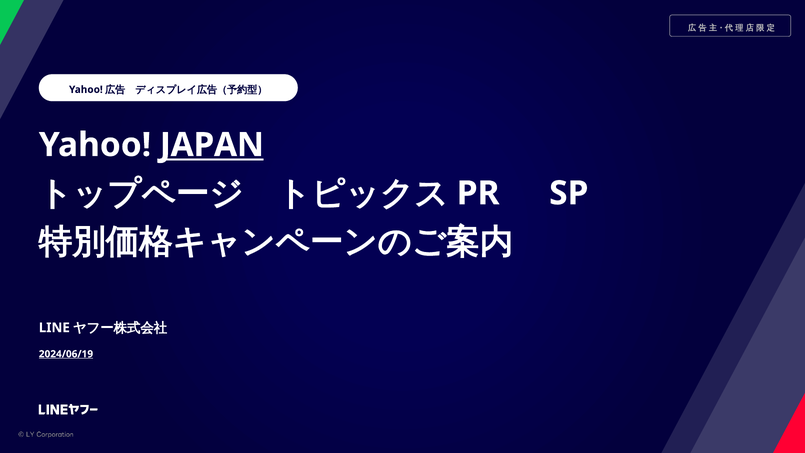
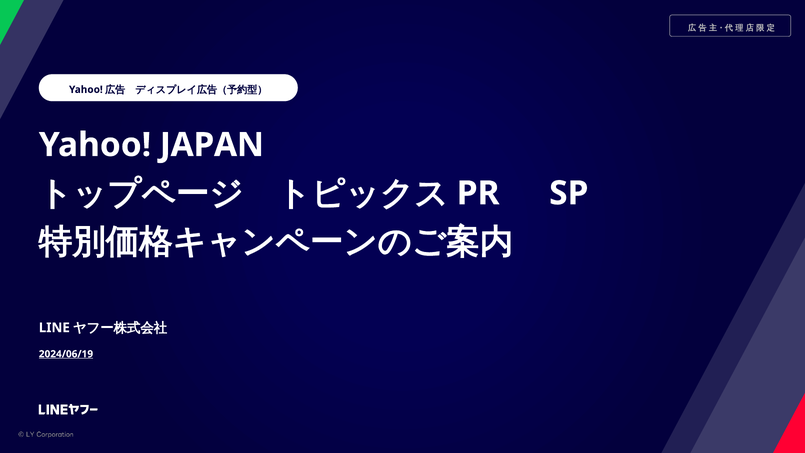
JAPAN underline: present -> none (212, 145)
